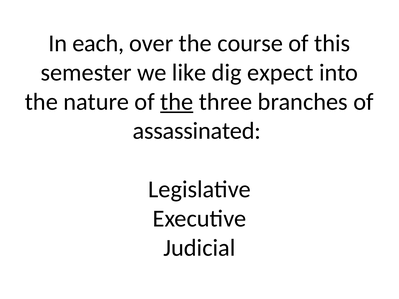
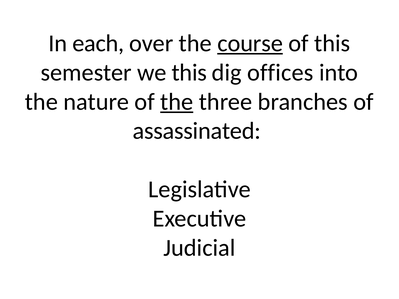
course underline: none -> present (250, 43)
we like: like -> this (189, 73)
expect: expect -> offices (280, 73)
